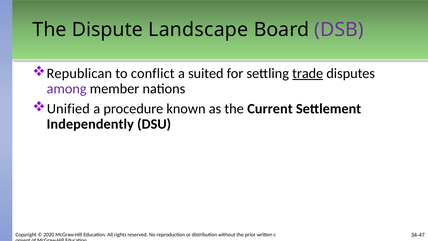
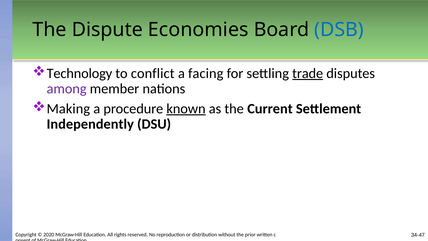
Landscape: Landscape -> Economies (198, 30)
DSB colour: purple -> blue (339, 30)
Republican: Republican -> Technology (79, 73)
suited: suited -> facing (206, 73)
Unified: Unified -> Making (68, 109)
known underline: none -> present (186, 109)
